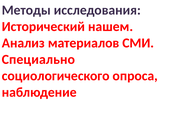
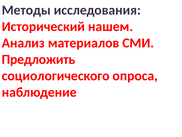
Специально: Специально -> Предложить (38, 59)
